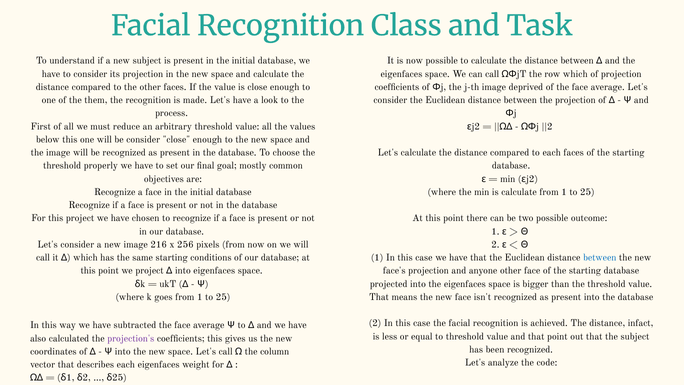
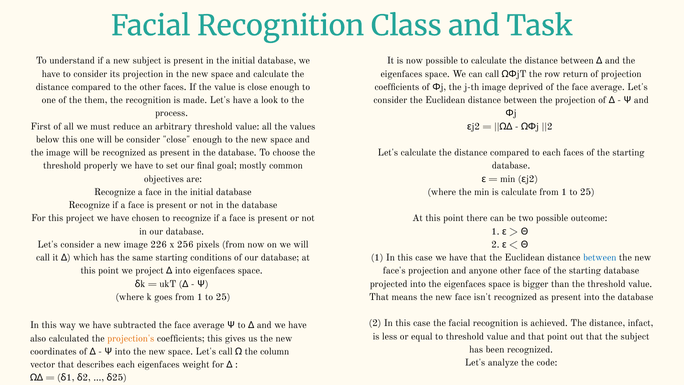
row which: which -> return (575, 74)
216: 216 -> 226 (159, 244)
projection's colour: purple -> orange (131, 338)
